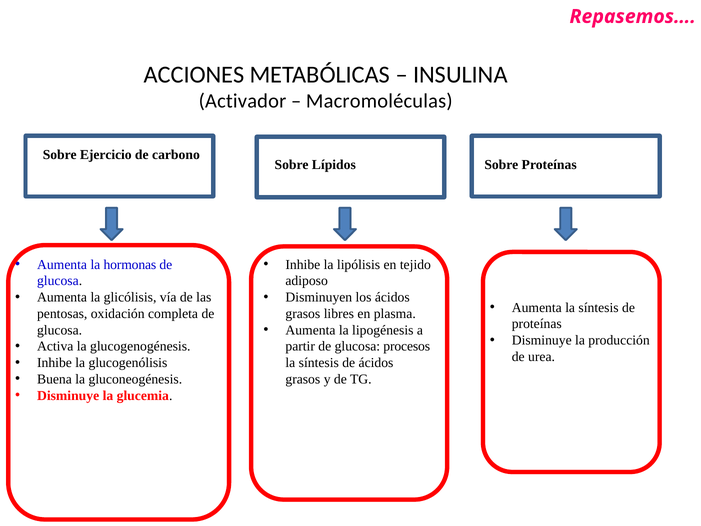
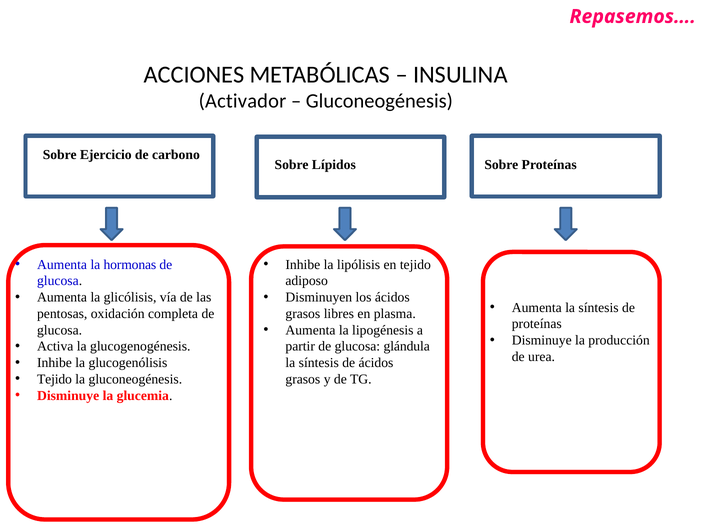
Macromoléculas: Macromoléculas -> Gluconeogénesis (379, 101)
procesos: procesos -> glándula (407, 346)
Buena: Buena -> Tejido (55, 379)
